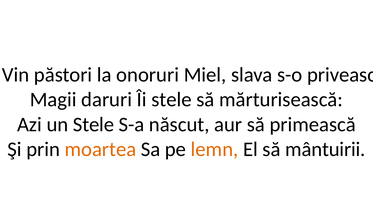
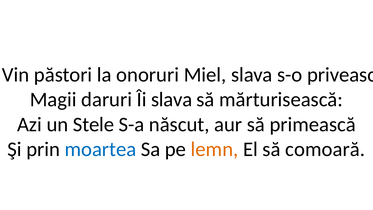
Îi stele: stele -> slava (172, 100)
moartea colour: orange -> blue (100, 149)
mântuirii: mântuirii -> comoară (325, 149)
